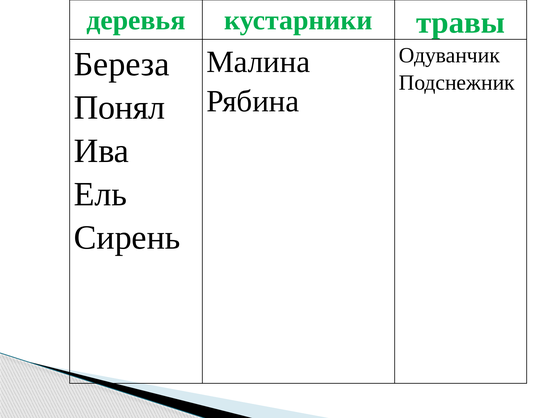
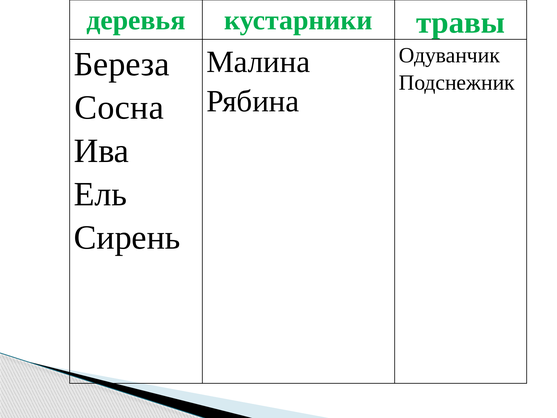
Понял: Понял -> Сосна (119, 107)
